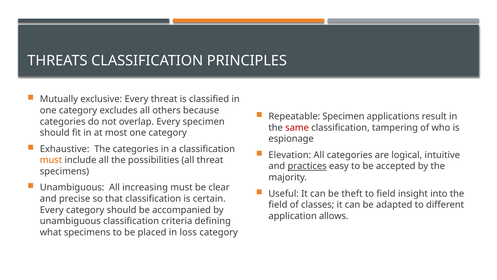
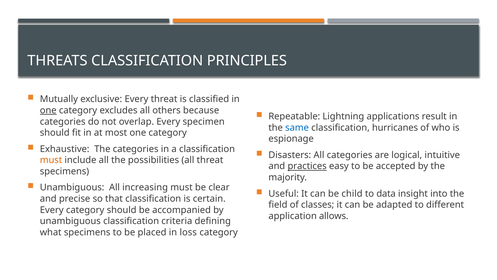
one underline: none -> present (48, 110)
Repeatable Specimen: Specimen -> Lightning (343, 116)
same colour: red -> blue (297, 127)
tampering: tampering -> hurricanes (395, 127)
Elevation: Elevation -> Disasters (290, 155)
theft: theft -> child (352, 193)
to field: field -> data (386, 193)
